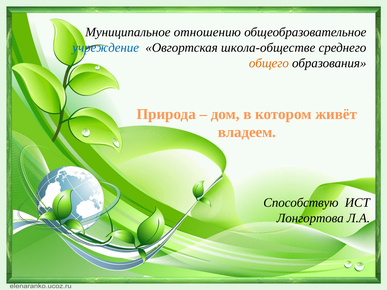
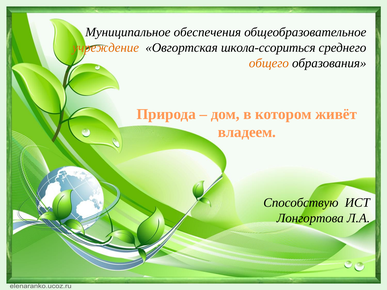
отношению: отношению -> обеспечения (207, 32)
учреждение colour: blue -> orange (106, 48)
школа-обществе: школа-обществе -> школа-ссориться (268, 48)
